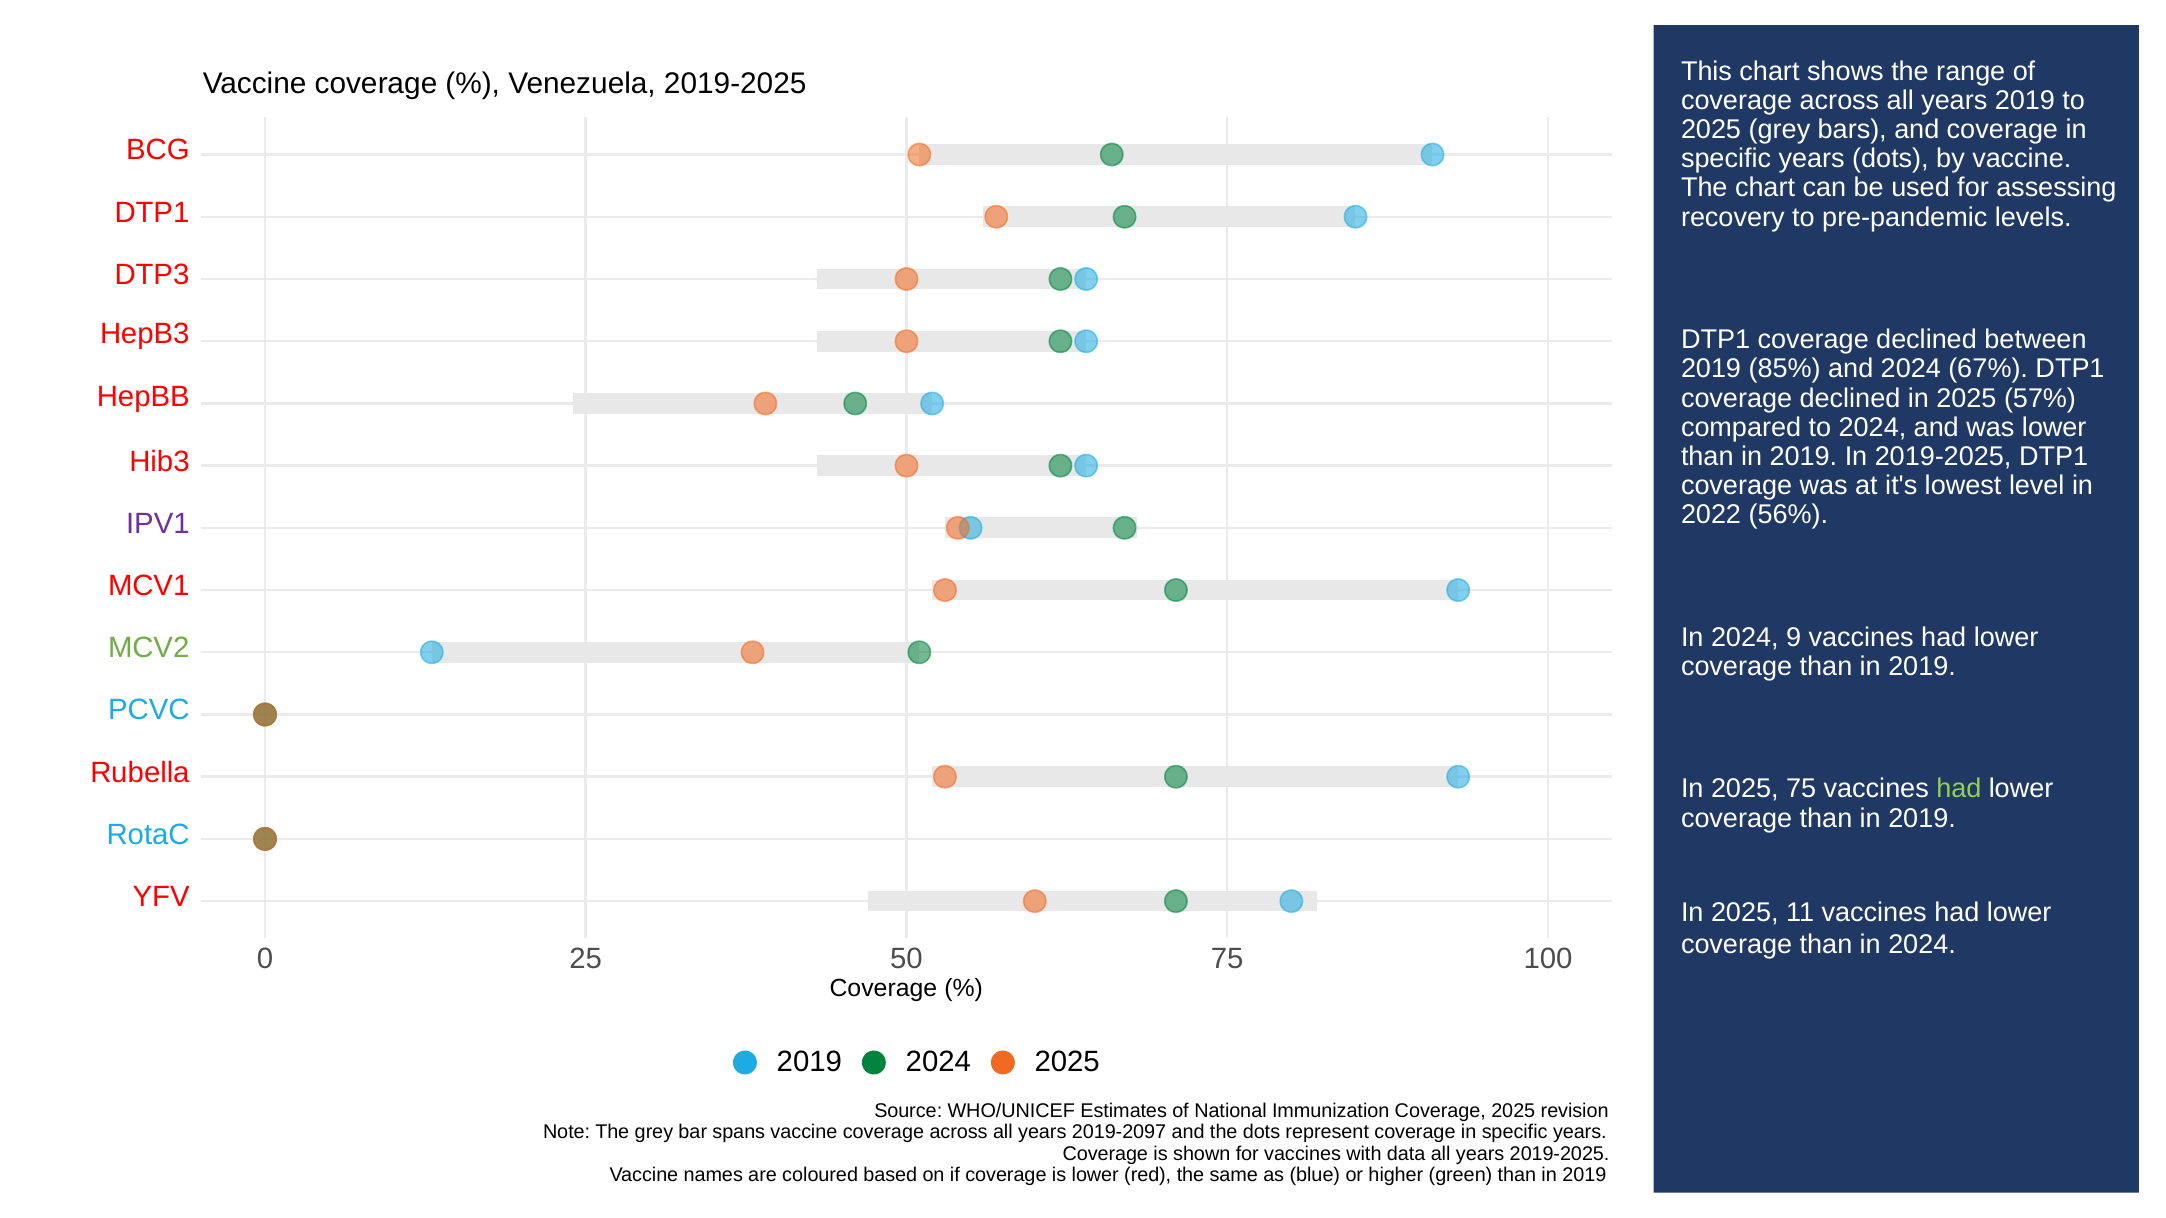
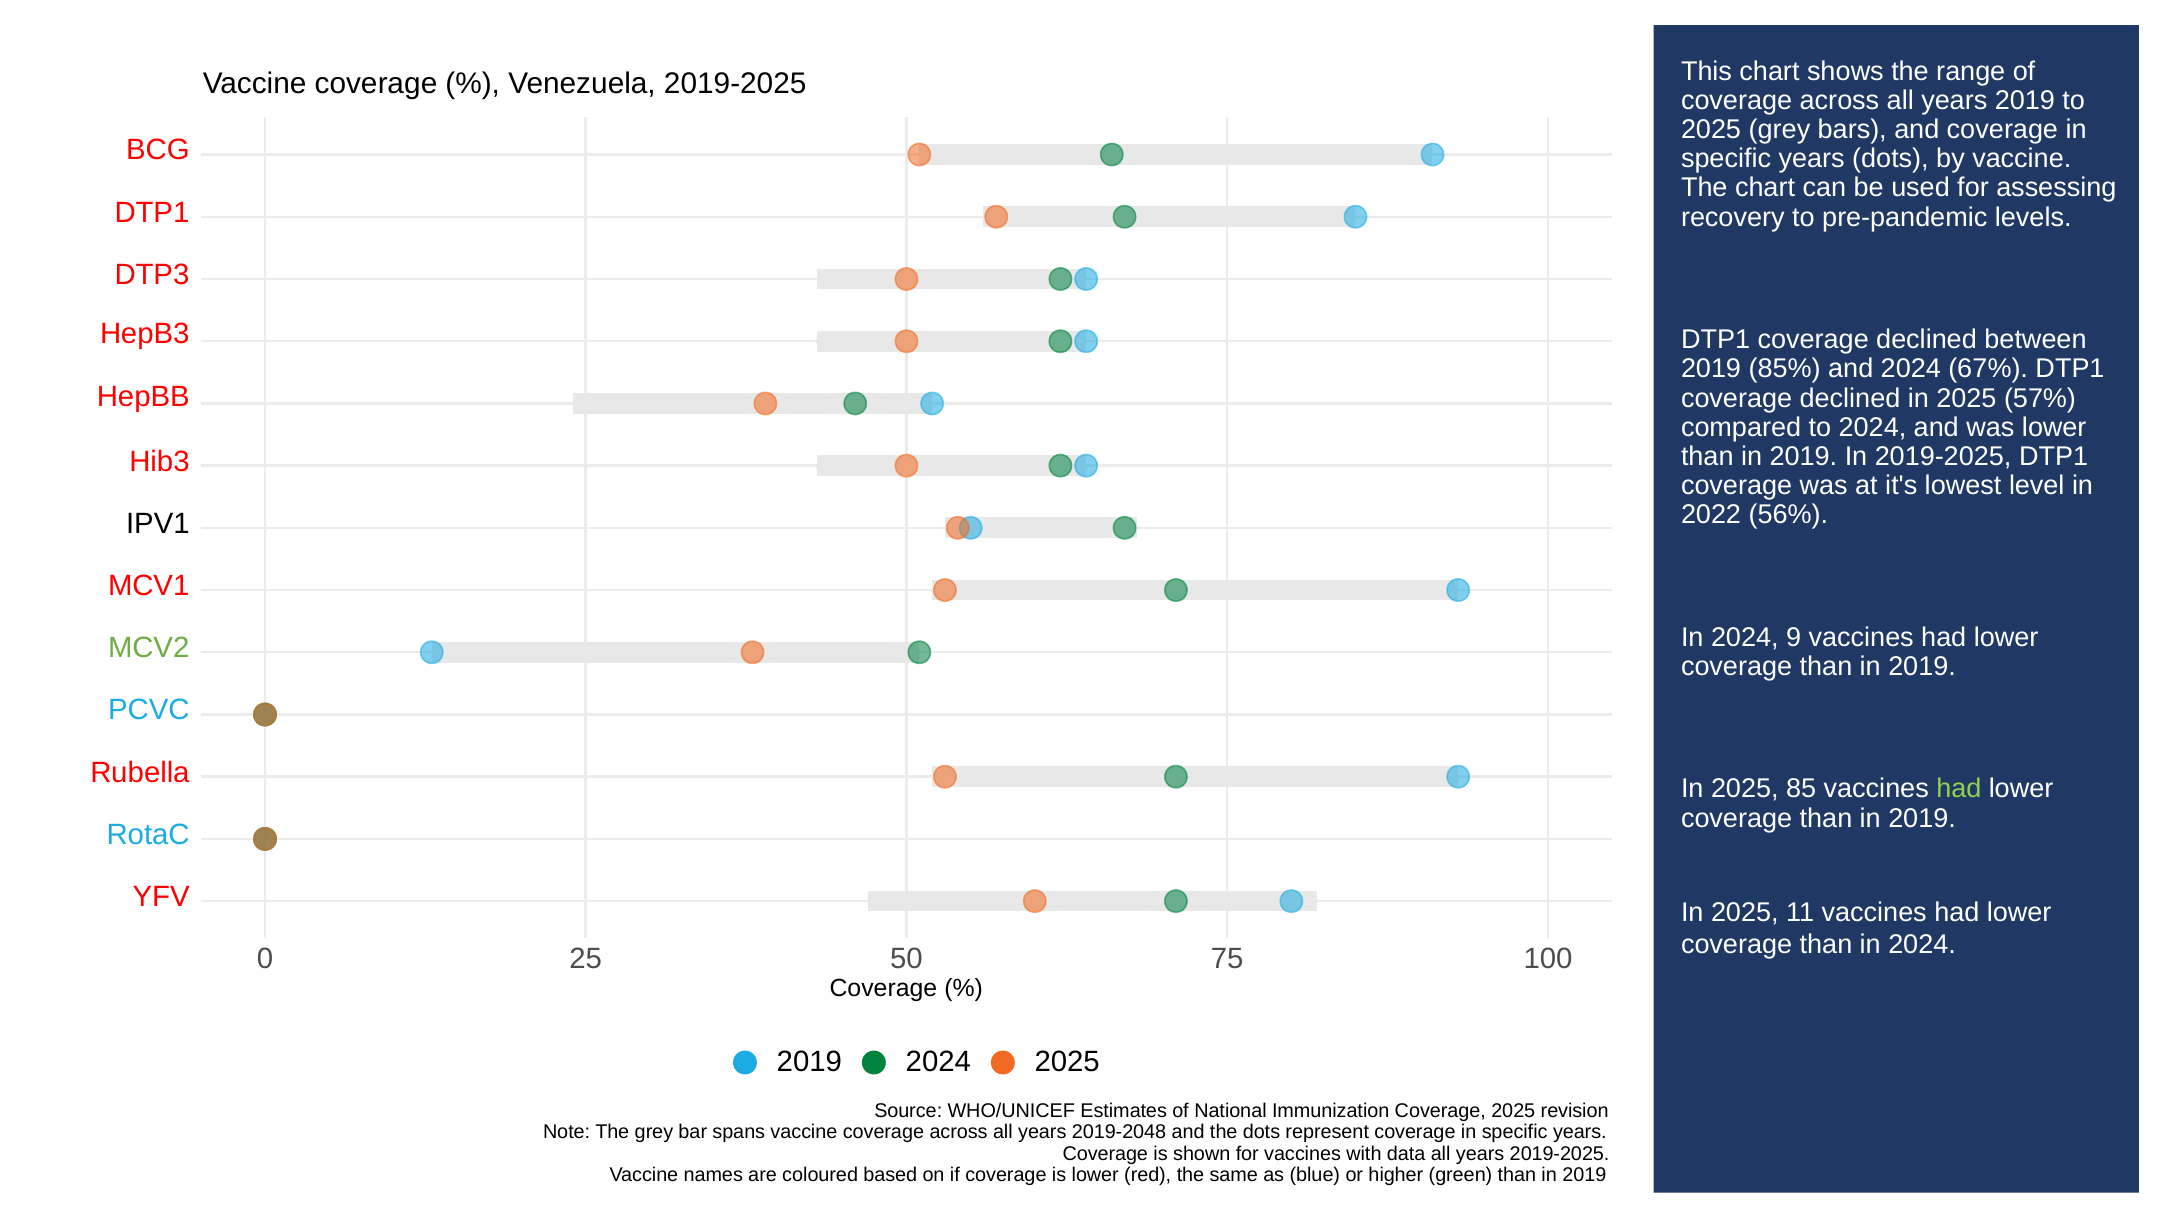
IPV1 colour: purple -> black (158, 524)
2025 75: 75 -> 85 (1801, 789)
2019-2097: 2019-2097 -> 2019-2048 (1119, 1133)
